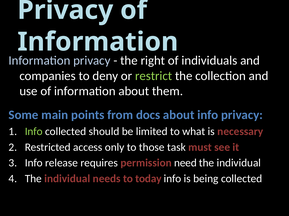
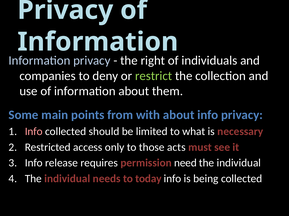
docs: docs -> with (148, 115)
Info colour: light green -> pink (34, 132)
task: task -> acts (176, 148)
